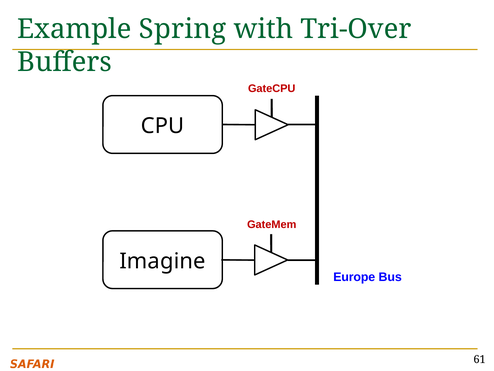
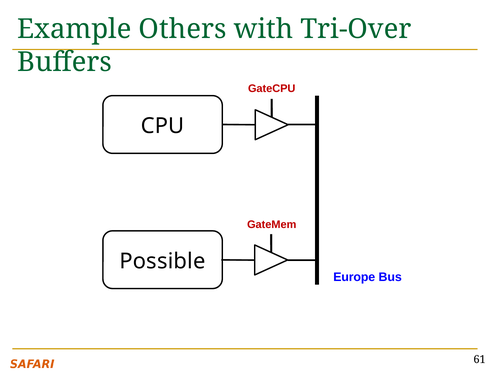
Spring: Spring -> Others (183, 29)
Imagine: Imagine -> Possible (162, 261)
